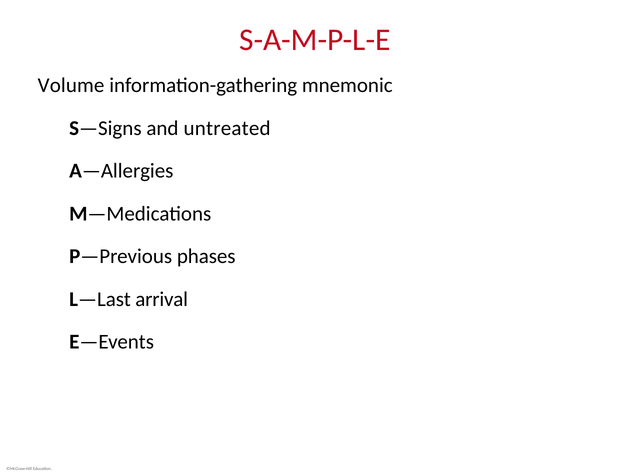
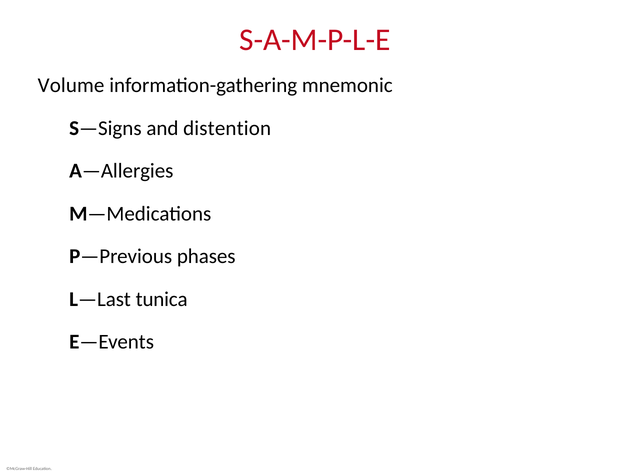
untreated: untreated -> distention (227, 128)
arrival: arrival -> tunica (162, 299)
